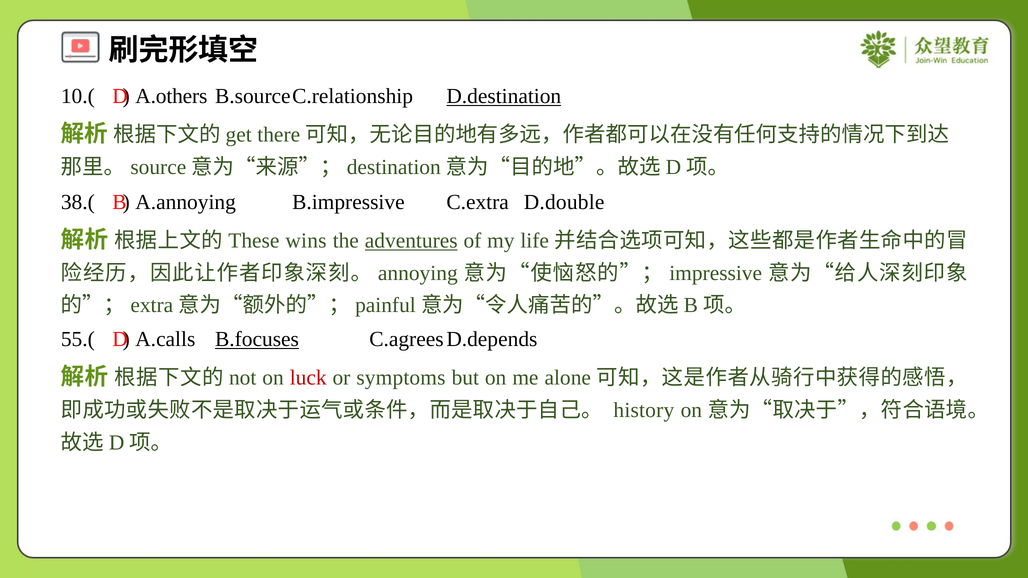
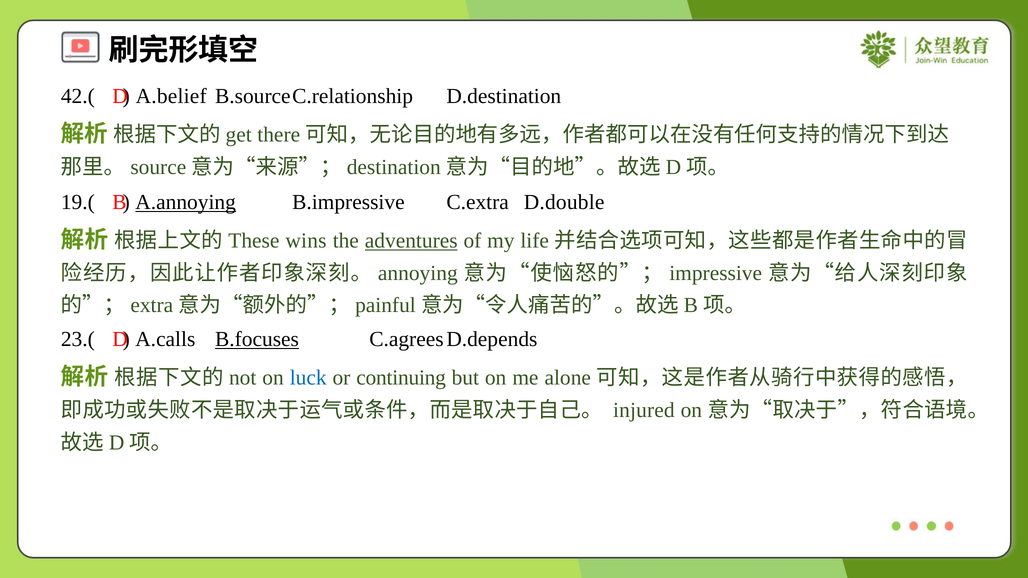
10.(: 10.( -> 42.( (78, 96)
A.others: A.others -> A.belief (171, 96)
D.destination underline: present -> none (504, 96)
38.(: 38.( -> 19.( (78, 202)
A.annoying underline: none -> present (186, 202)
55.(: 55.( -> 23.( (78, 339)
luck colour: red -> blue (308, 378)
symptoms: symptoms -> continuing (401, 378)
history: history -> injured (644, 411)
